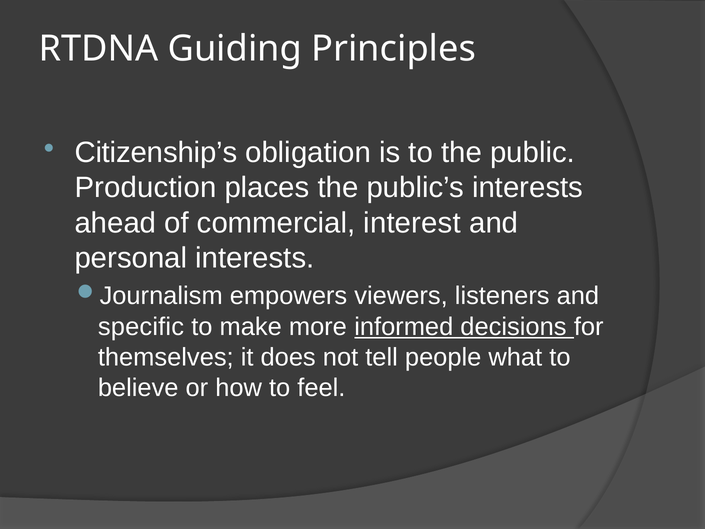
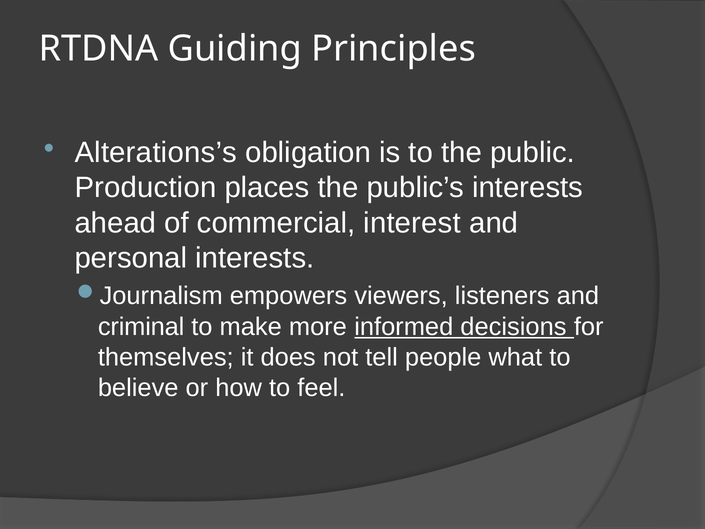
Citizenship’s: Citizenship’s -> Alterations’s (156, 152)
specific: specific -> criminal (141, 327)
